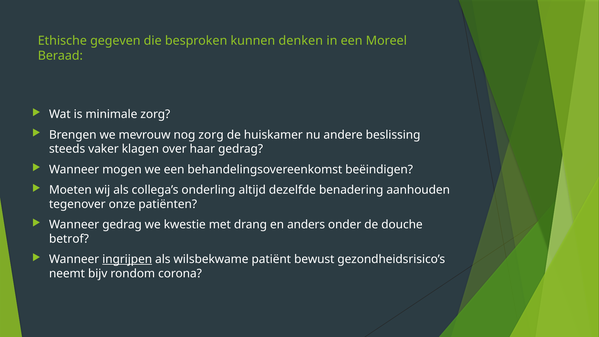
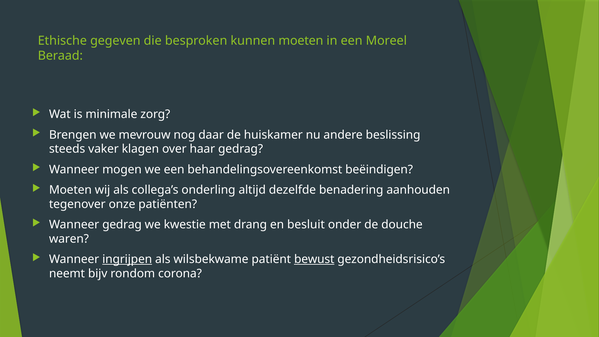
kunnen denken: denken -> moeten (301, 41)
nog zorg: zorg -> daar (211, 135)
anders: anders -> besluit (306, 225)
betrof: betrof -> waren (69, 239)
bewust underline: none -> present (314, 259)
